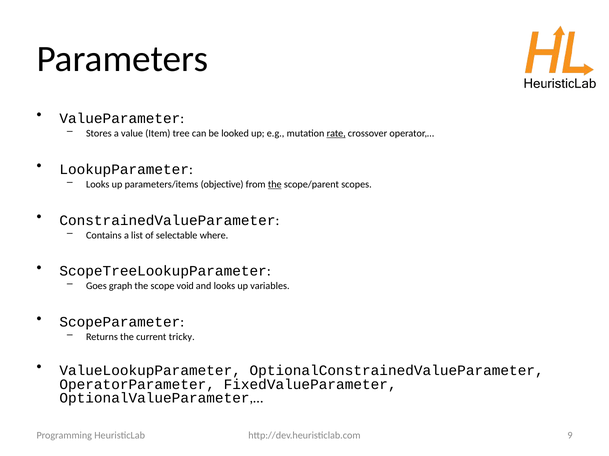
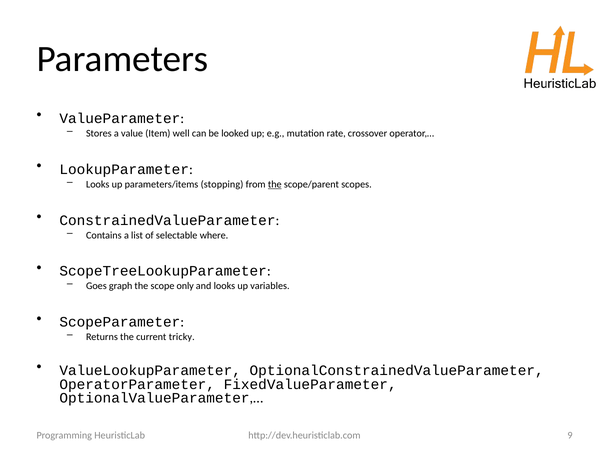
tree: tree -> well (181, 134)
rate underline: present -> none (336, 134)
objective: objective -> stopping (222, 185)
void: void -> only (185, 287)
